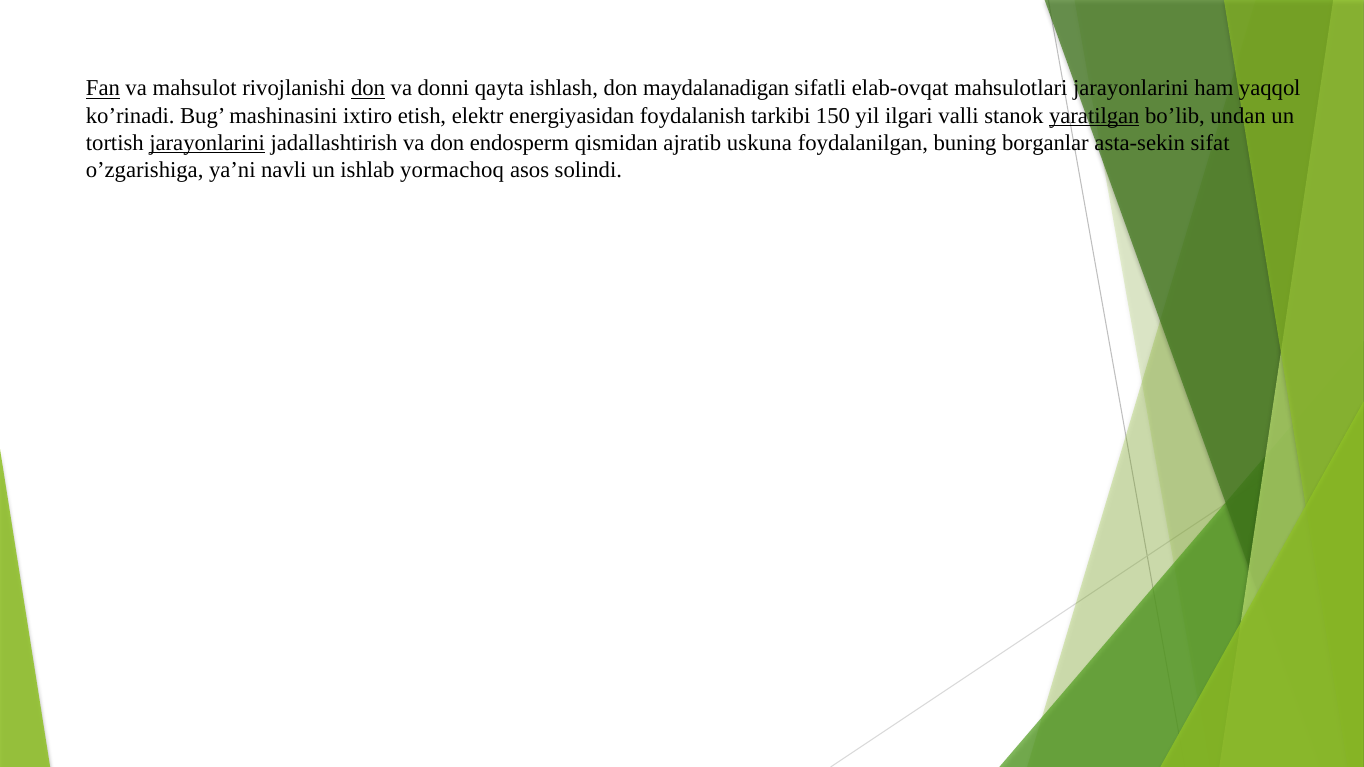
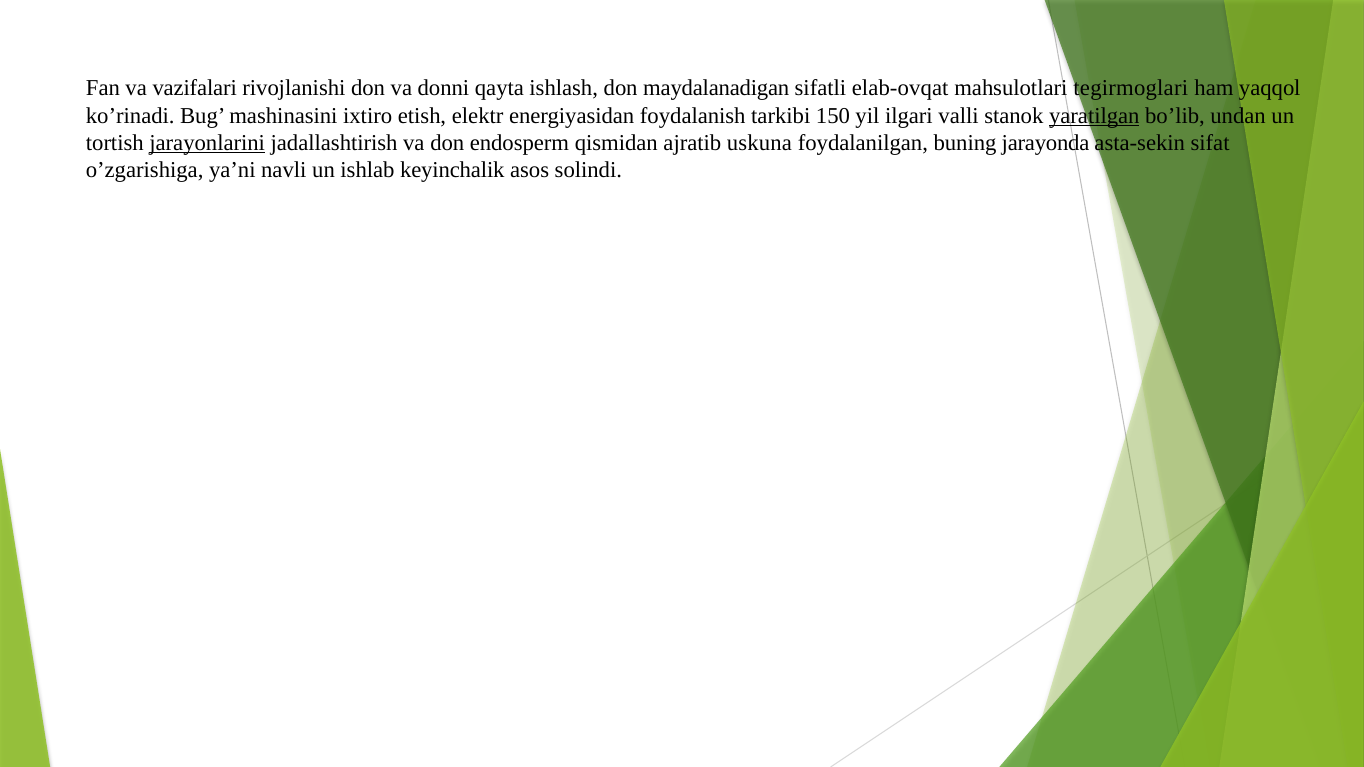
Fan underline: present -> none (103, 89)
mаhsulоt: mаhsulоt -> vаzifаlаri (195, 89)
don underline: present -> none (368, 89)
mahsulotlari jarayonlarini: jarayonlarini -> tegirmoglari (1131, 89)
borganlar: borganlar -> jarayonda (1046, 143)
yormachoq: yormachoq -> keyinchalik (452, 170)
